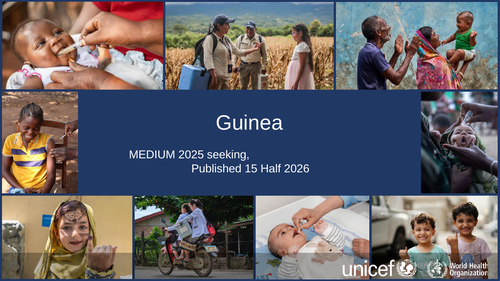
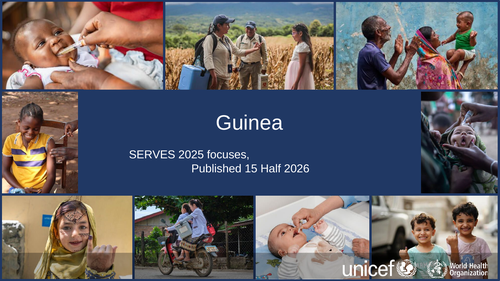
MEDIUM: MEDIUM -> SERVES (152, 155)
seeking: seeking -> focuses (228, 155)
